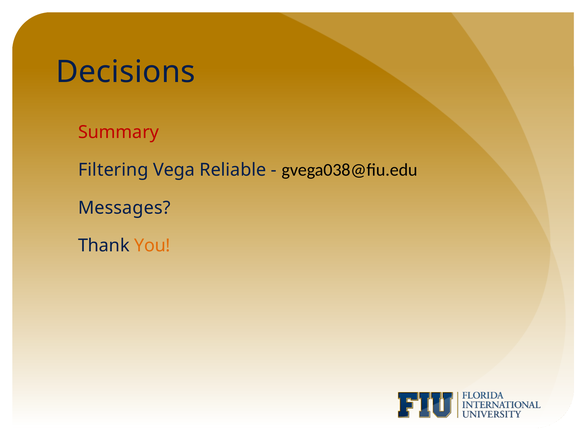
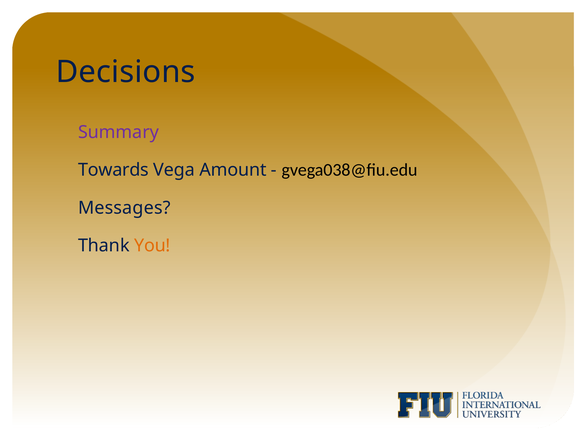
Summary colour: red -> purple (118, 132)
Filtering: Filtering -> Towards (113, 170)
Reliable: Reliable -> Amount (233, 170)
